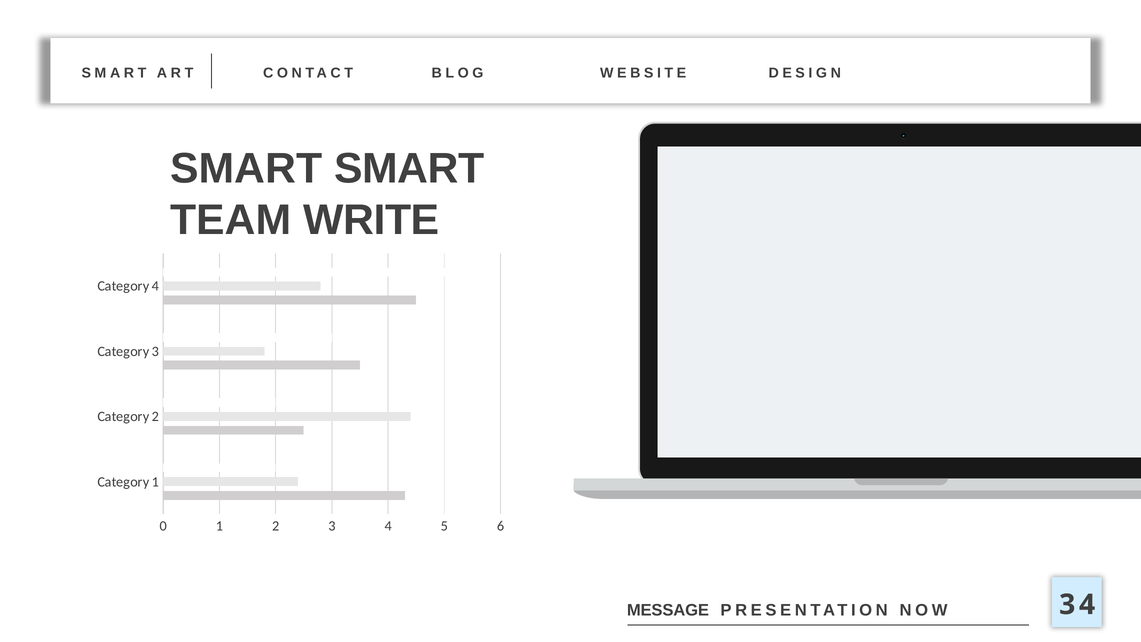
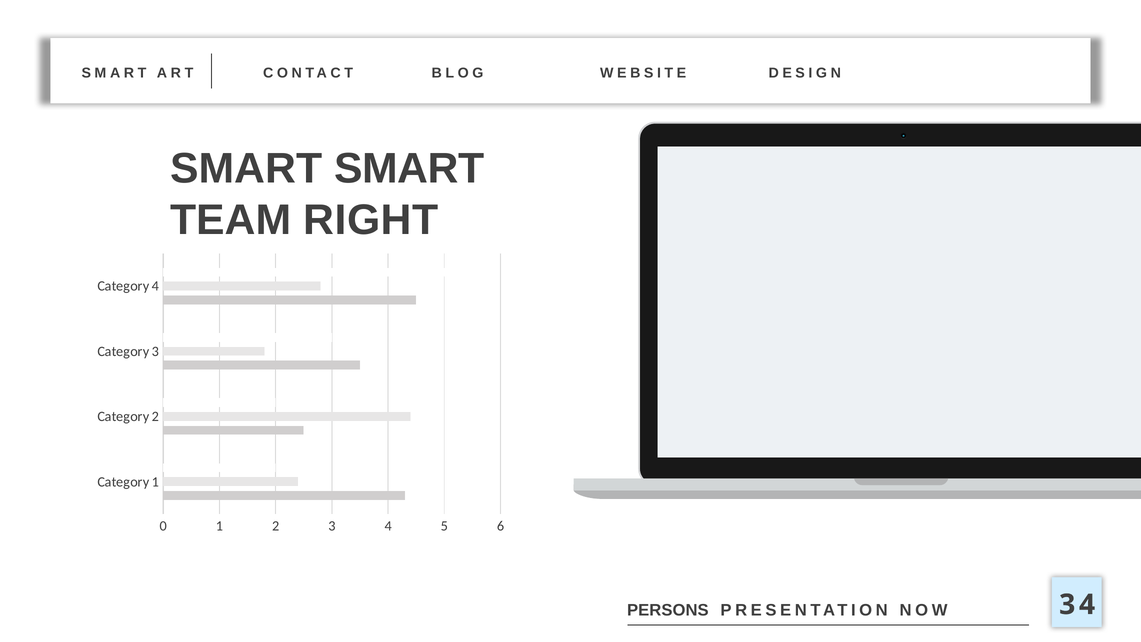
WRITE: WRITE -> RIGHT (371, 220)
MESSAGE: MESSAGE -> PERSONS (668, 610)
